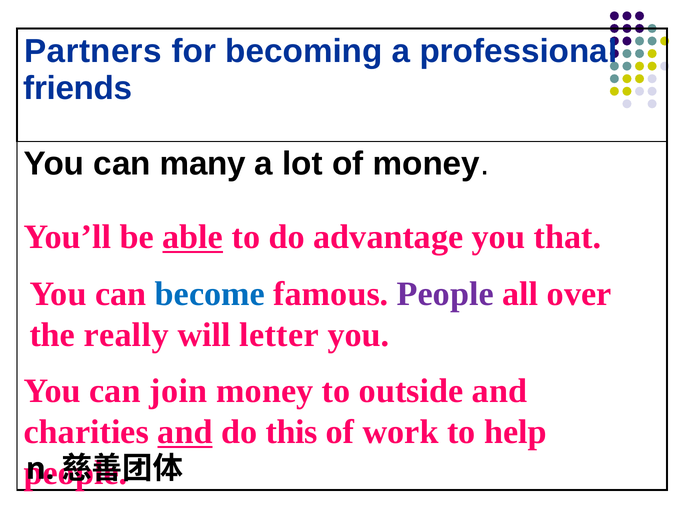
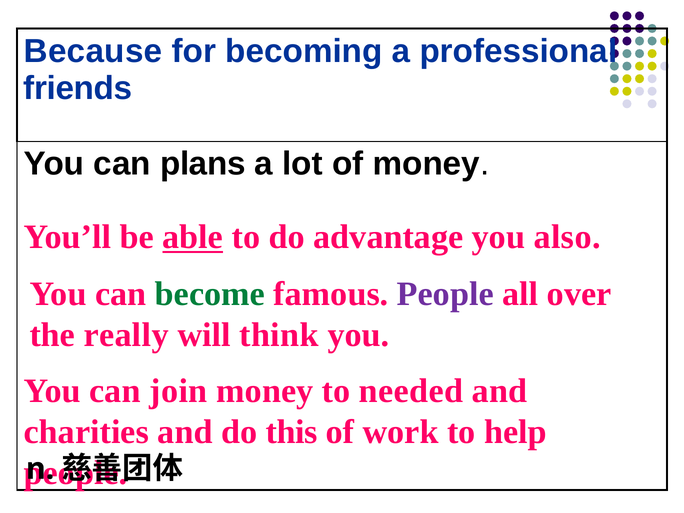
Partners: Partners -> Because (93, 51)
many: many -> plans (203, 164)
that: that -> also (567, 237)
become colour: blue -> green (210, 294)
letter: letter -> think (279, 335)
outside: outside -> needed (411, 391)
and underline: present -> none (185, 432)
